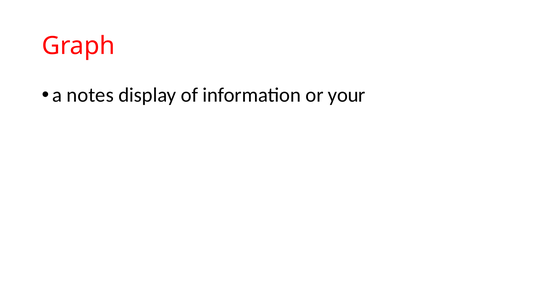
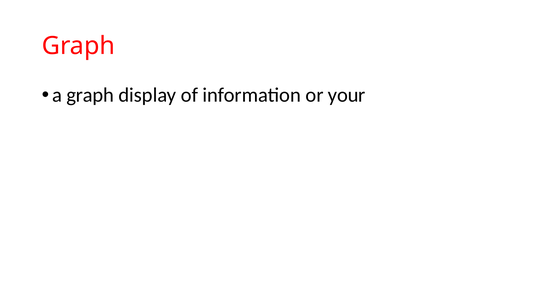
a notes: notes -> graph (90, 95)
